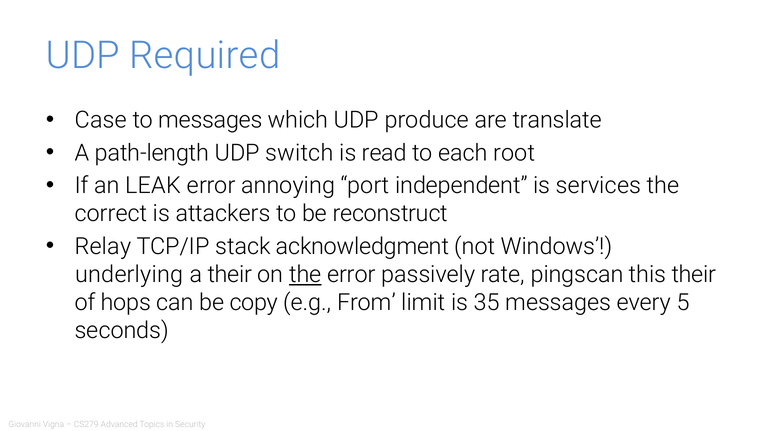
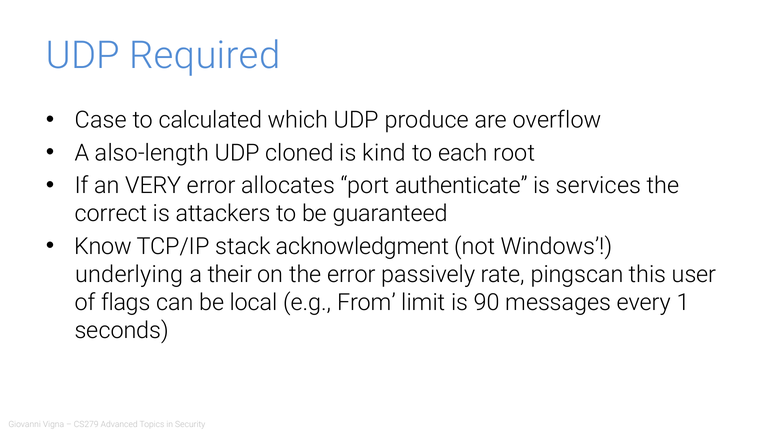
to messages: messages -> calculated (210, 120)
translate: translate -> overflow (557, 120)
path-length: path-length -> also-length (152, 153)
switch: switch -> cloned (300, 153)
read: read -> kind (384, 153)
LEAK: LEAK -> VERY (153, 186)
annoying: annoying -> allocates (288, 186)
independent: independent -> authenticate (461, 186)
reconstruct: reconstruct -> guaranteed (390, 214)
Relay: Relay -> Know (103, 246)
the underline: present -> none (305, 274)
this their: their -> user (694, 274)
hops: hops -> flags (126, 303)
copy: copy -> local (254, 303)
35: 35 -> 90 (487, 303)
5: 5 -> 1 (683, 303)
